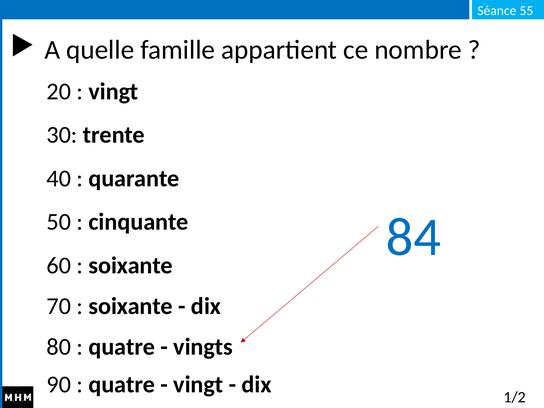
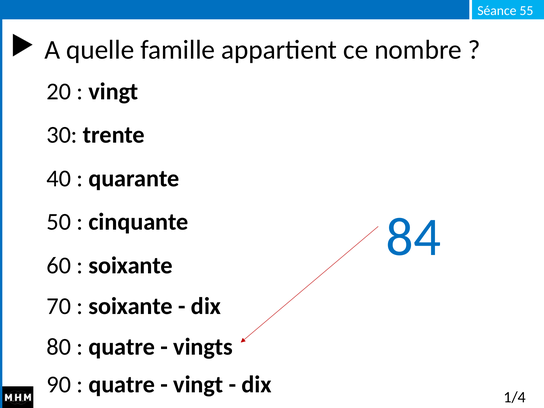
1/2: 1/2 -> 1/4 (515, 397)
